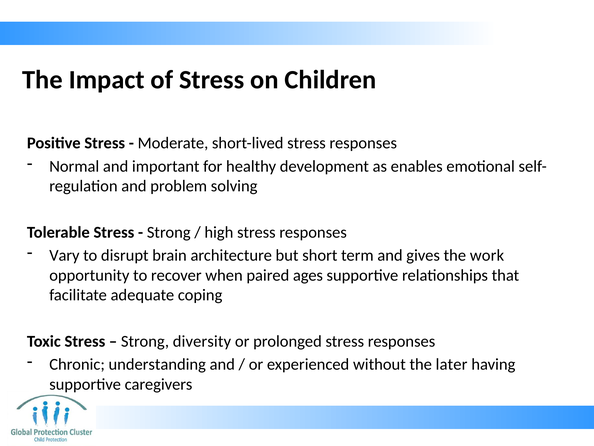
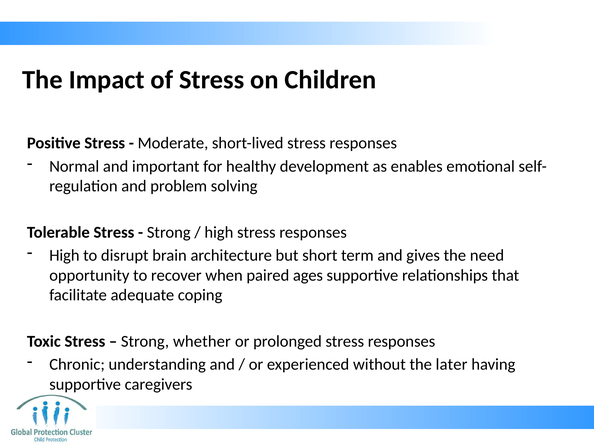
Vary: Vary -> High (64, 255)
work: work -> need (487, 255)
diversity: diversity -> whether (202, 341)
